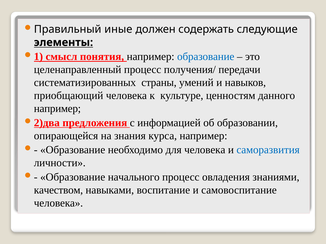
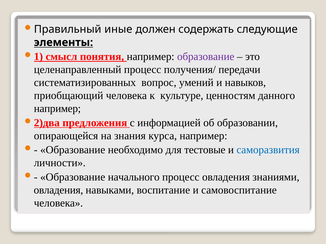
образование colour: blue -> purple (206, 57)
страны: страны -> вопрос (159, 83)
для человека: человека -> тестовые (205, 150)
качеством: качеством -> овладения (58, 190)
